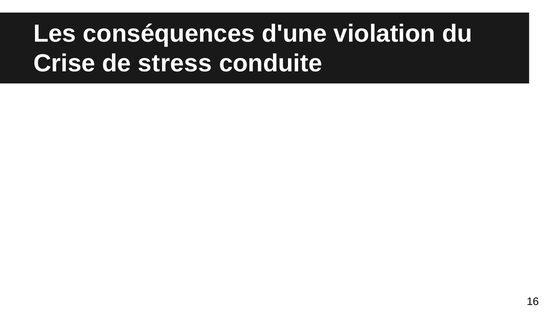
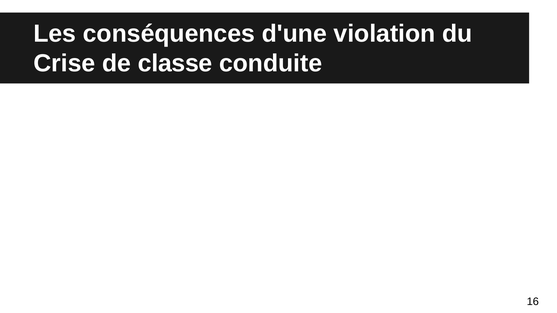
stress: stress -> classe (175, 63)
